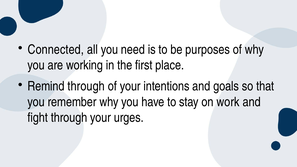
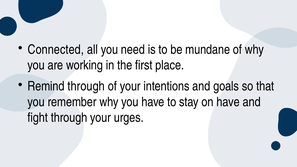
purposes: purposes -> mundane (208, 50)
on work: work -> have (228, 102)
